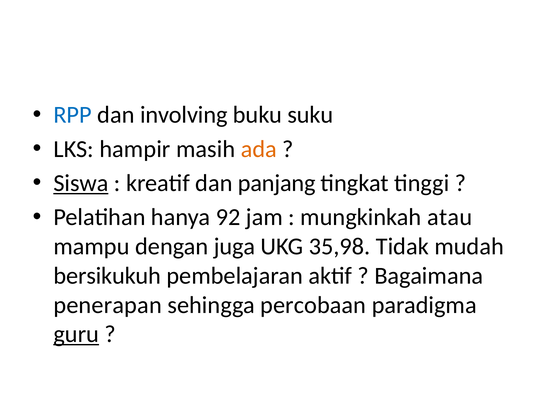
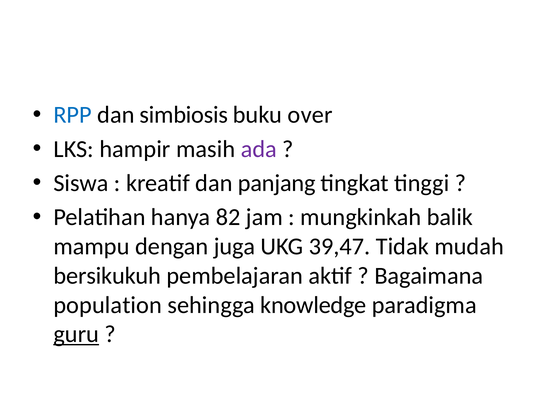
involving: involving -> simbiosis (184, 115)
suku: suku -> over (310, 115)
ada colour: orange -> purple (259, 149)
Siswa underline: present -> none (81, 183)
92: 92 -> 82 (228, 217)
atau: atau -> balik (450, 217)
35,98: 35,98 -> 39,47 (340, 247)
penerapan: penerapan -> population (108, 305)
percobaan: percobaan -> knowledge (313, 305)
